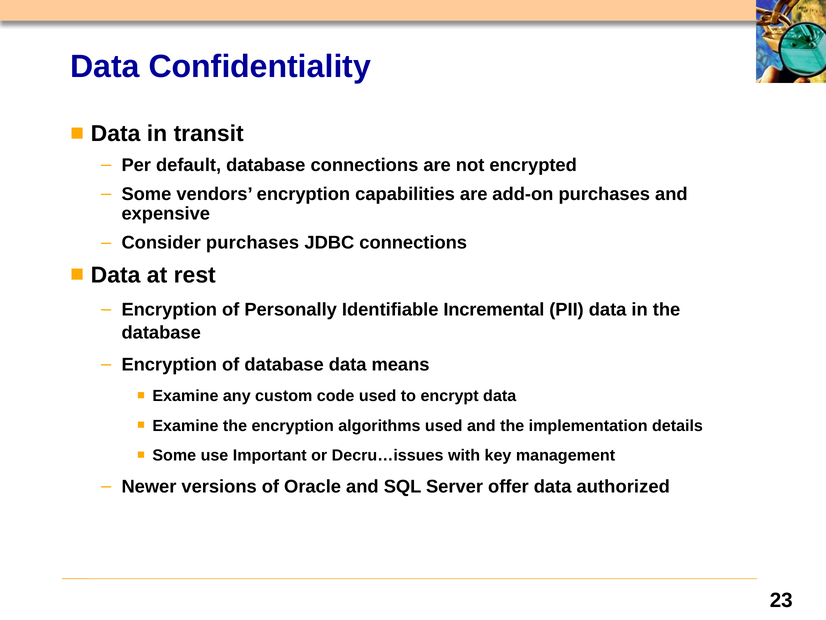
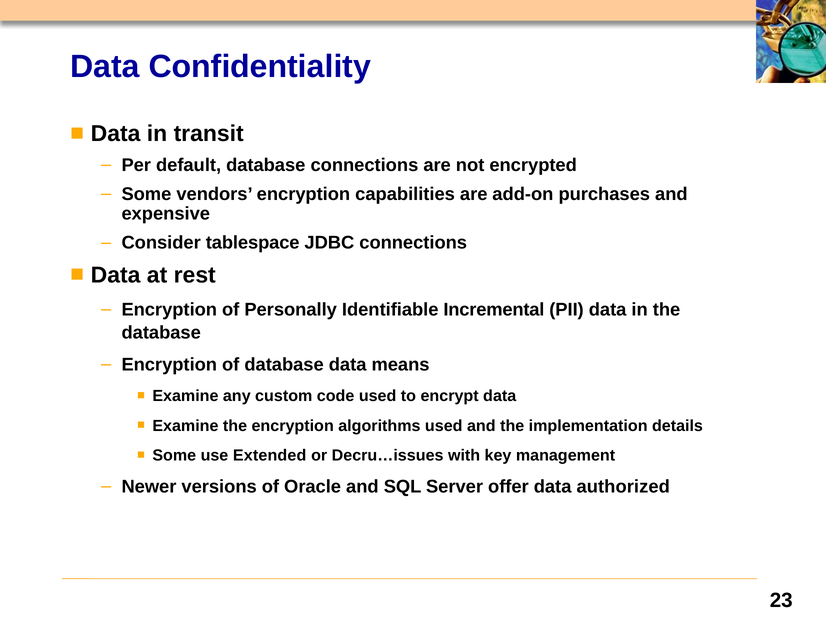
Consider purchases: purchases -> tablespace (253, 243)
Important: Important -> Extended (270, 455)
